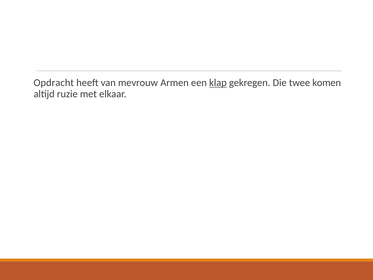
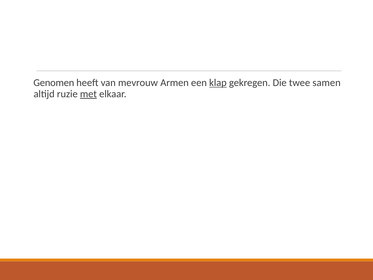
Opdracht: Opdracht -> Genomen (54, 83)
komen: komen -> samen (327, 83)
met underline: none -> present (88, 94)
